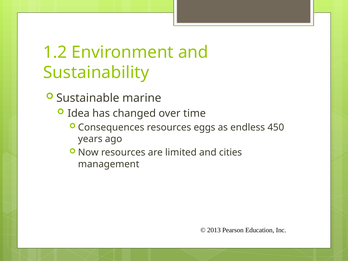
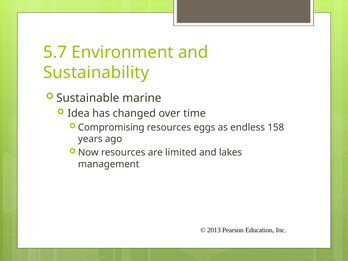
1.2: 1.2 -> 5.7 (55, 52)
Consequences: Consequences -> Compromising (111, 127)
450: 450 -> 158 (276, 127)
cities: cities -> lakes (231, 153)
